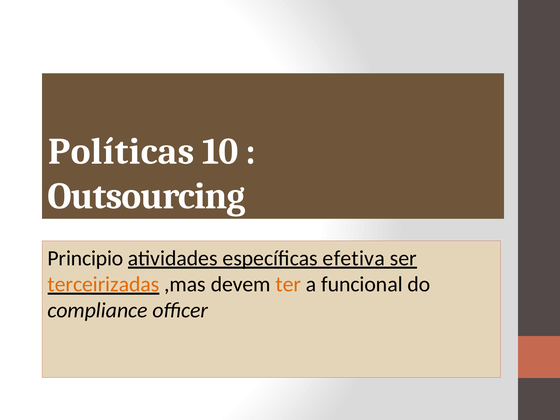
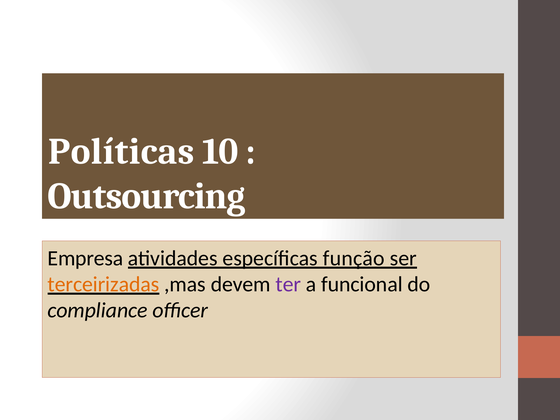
Principio: Principio -> Empresa (85, 258)
efetiva: efetiva -> função (354, 258)
ter colour: orange -> purple (288, 284)
